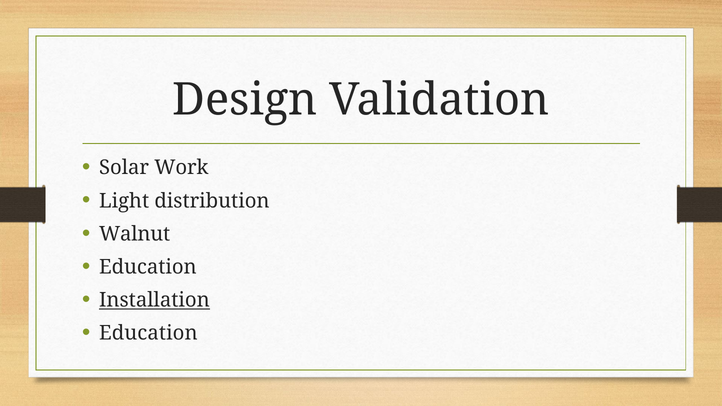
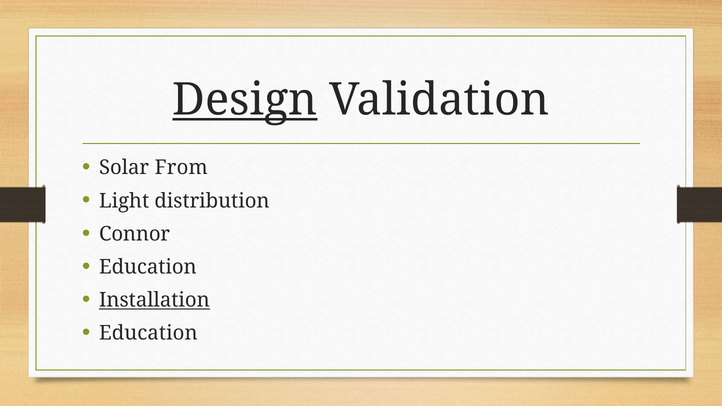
Design underline: none -> present (245, 100)
Work: Work -> From (181, 168)
Walnut: Walnut -> Connor (135, 234)
